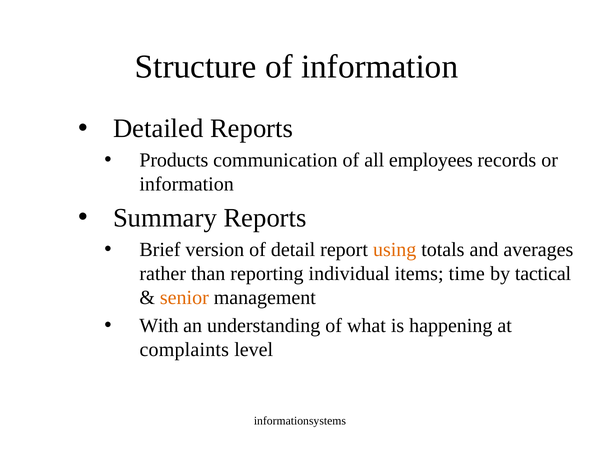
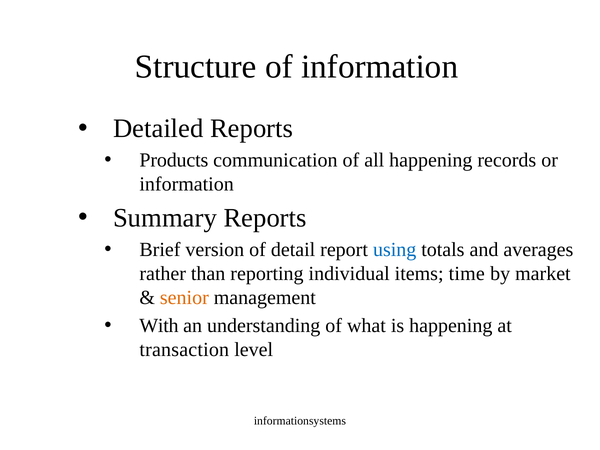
all employees: employees -> happening (431, 160)
using colour: orange -> blue (395, 250)
tactical: tactical -> market (543, 274)
complaints: complaints -> transaction (184, 350)
